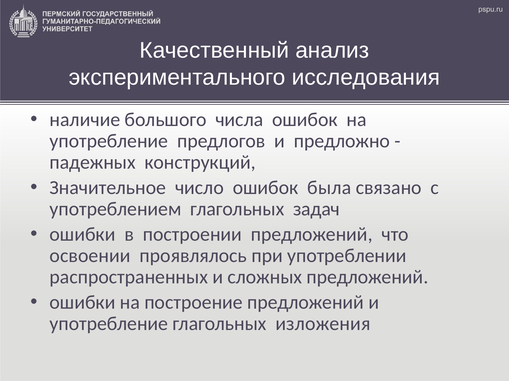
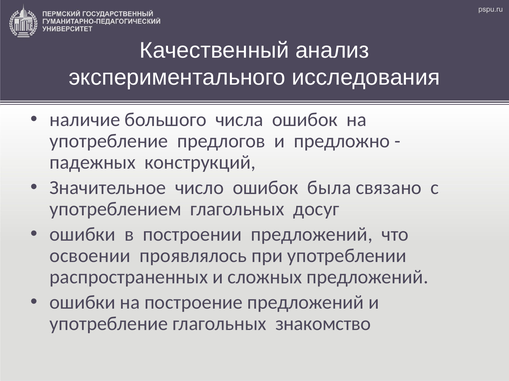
задач: задач -> досуг (316, 209)
изложения: изложения -> знакомство (323, 324)
